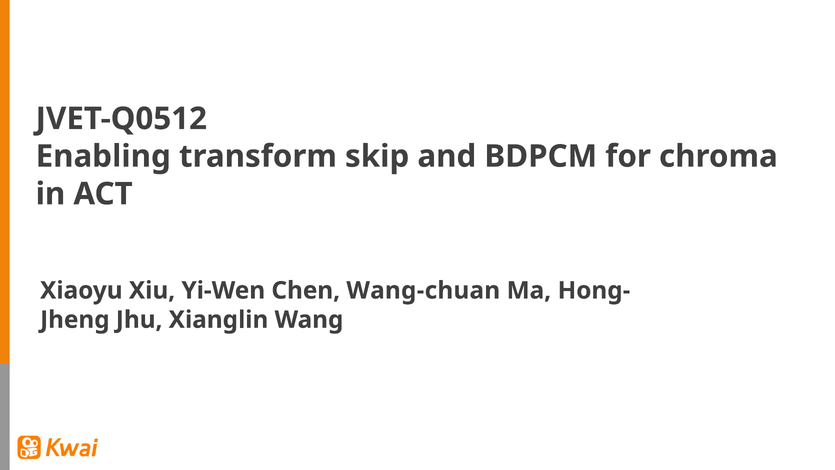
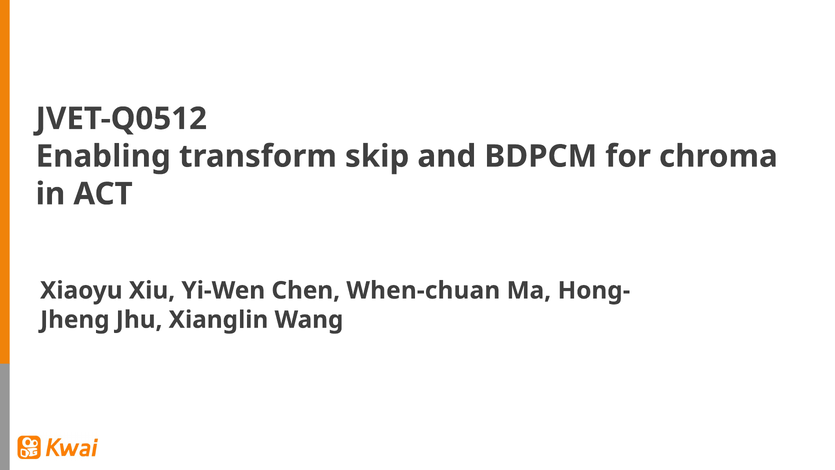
Wang-chuan: Wang-chuan -> When-chuan (423, 290)
